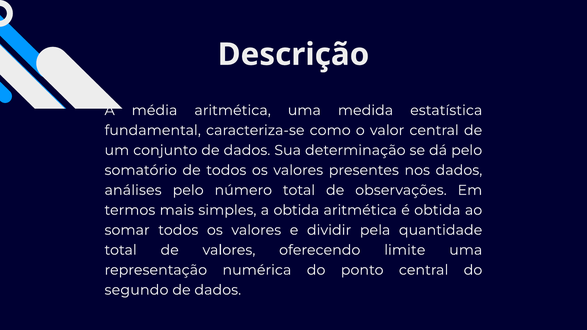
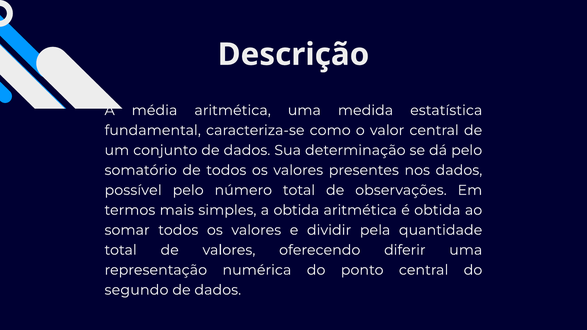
análises: análises -> possível (133, 190)
limite: limite -> diferir (405, 250)
